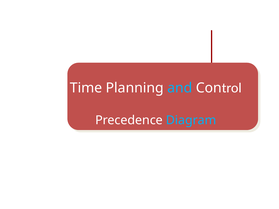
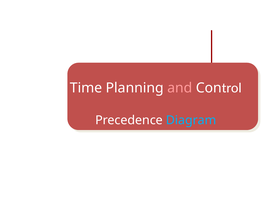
and colour: light blue -> pink (180, 88)
